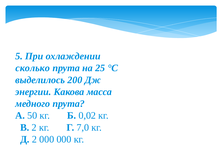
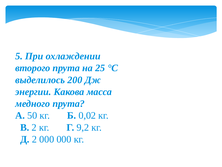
сколько: сколько -> второго (33, 68)
7,0: 7,0 -> 9,2 (83, 127)
